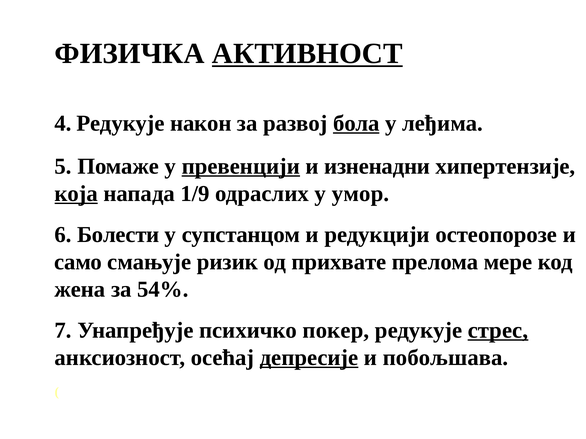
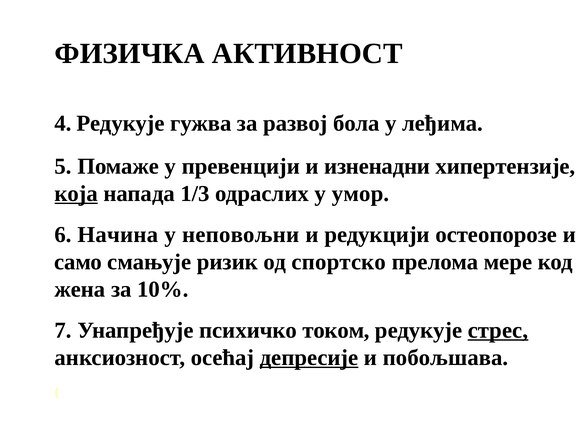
АКТИВНОСТ underline: present -> none (307, 54)
након: након -> гужва (201, 123)
бола underline: present -> none (356, 123)
превенцији underline: present -> none (241, 166)
1/9: 1/9 -> 1/3 (195, 194)
Болести: Болести -> Начина (118, 235)
супстанцом: супстанцом -> неповољни (241, 235)
прихвате: прихвате -> спортско (339, 262)
54%: 54% -> 10% (163, 289)
покер: покер -> током (336, 331)
